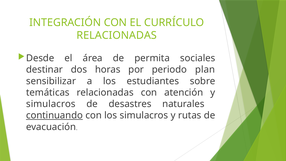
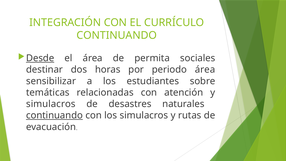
RELACIONADAS: RELACIONADAS -> CONTINUANDO (117, 35)
Desde underline: none -> present (40, 58)
periodo plan: plan -> área (205, 70)
